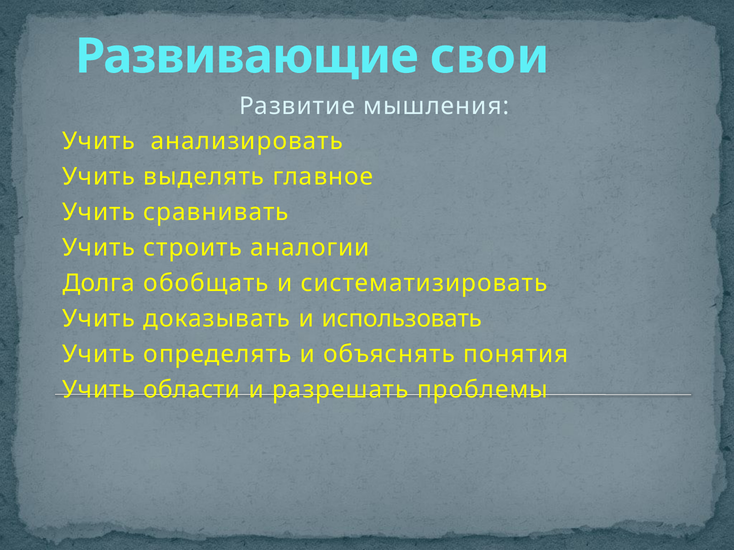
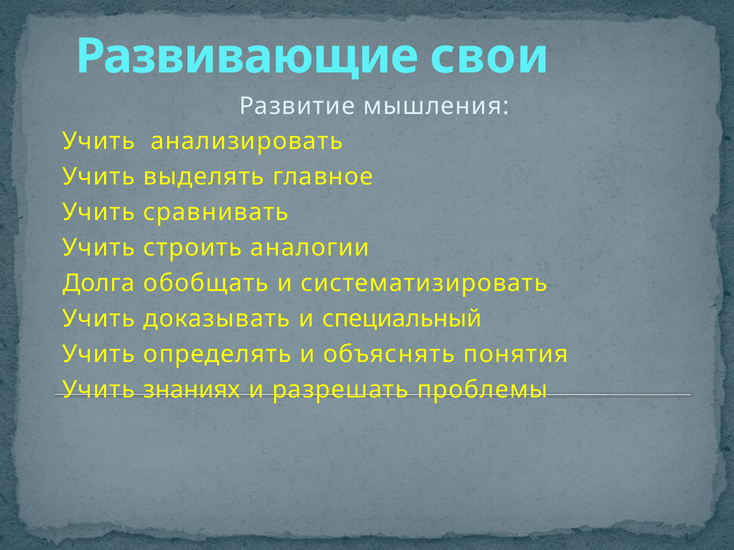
использовать: использовать -> специальный (402, 319)
области: области -> знаниях (192, 390)
